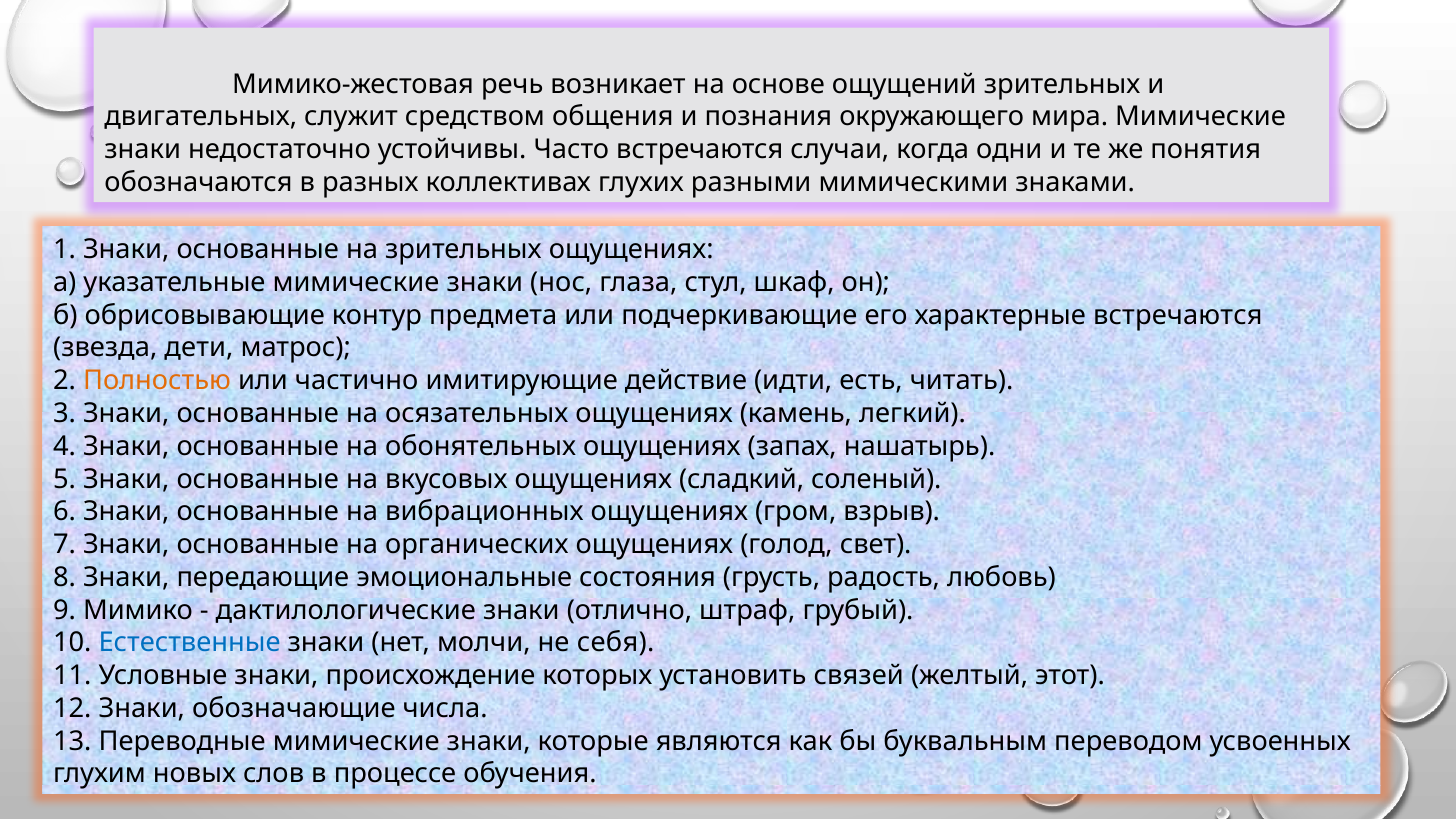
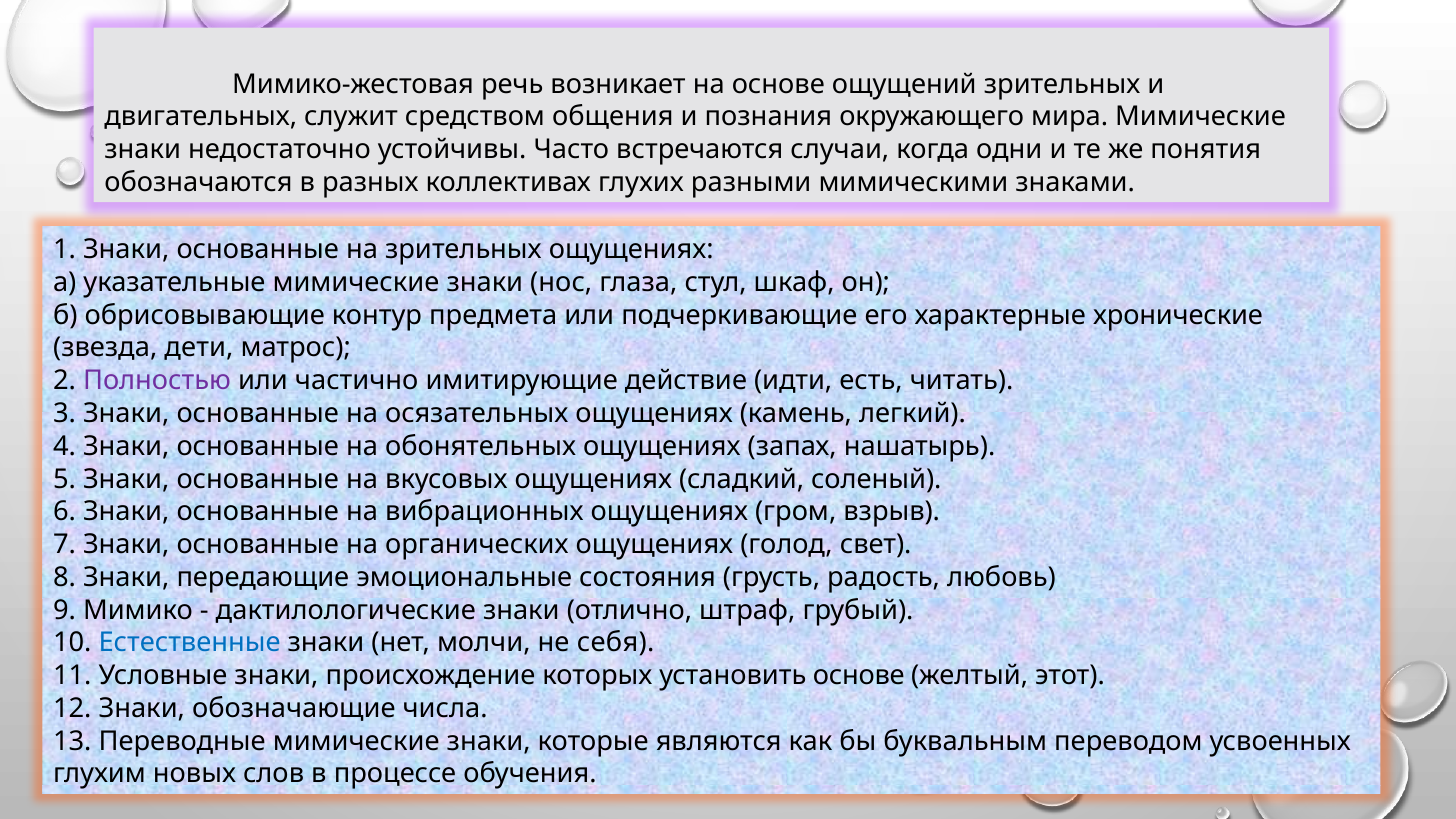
характерные встречаются: встречаются -> хронические (1178, 315)
Полностью colour: orange -> purple (157, 381)
установить связей: связей -> основе (859, 676)
